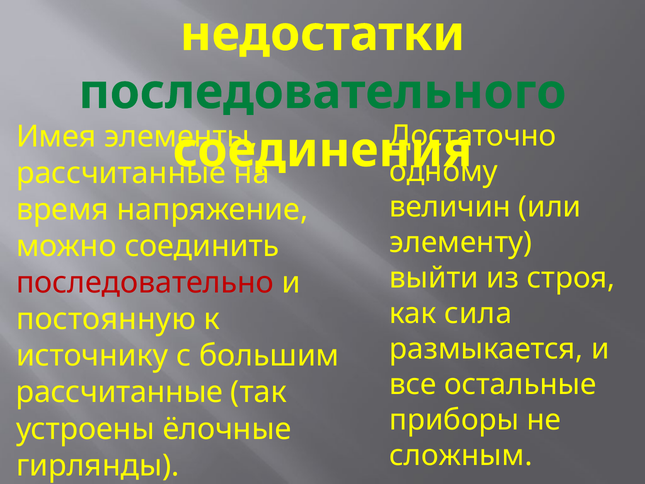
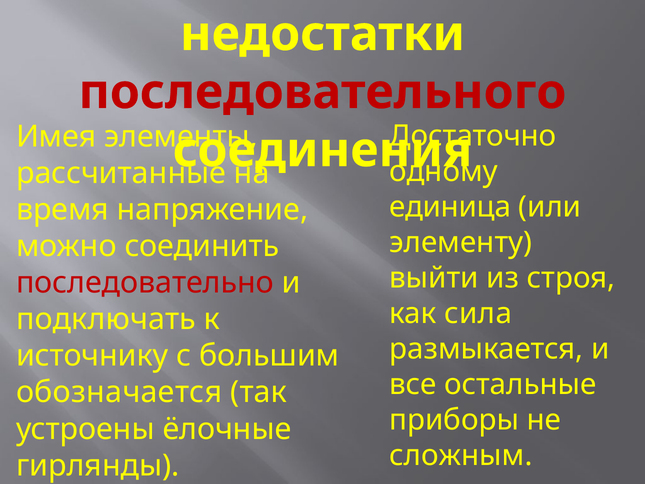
последовательного colour: green -> red (322, 92)
величин: величин -> единица (450, 207)
постоянную: постоянную -> подключать (106, 319)
рассчитанные: рассчитанные -> обозначается (119, 392)
